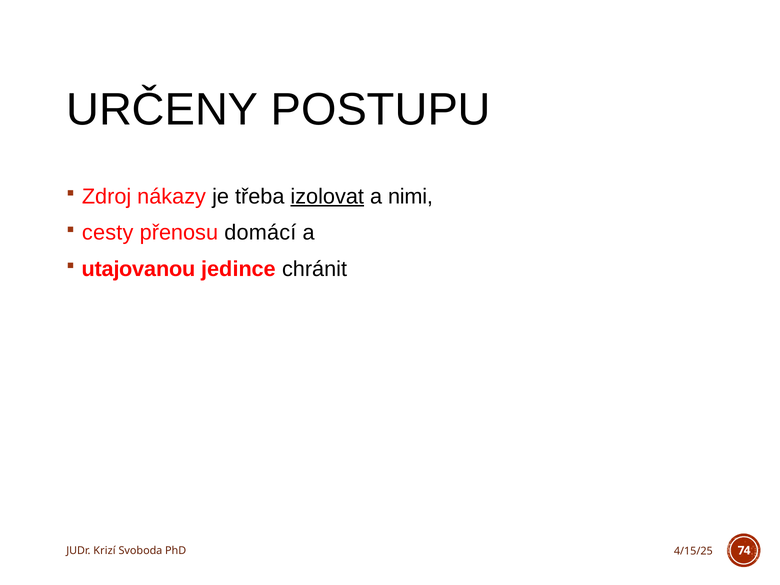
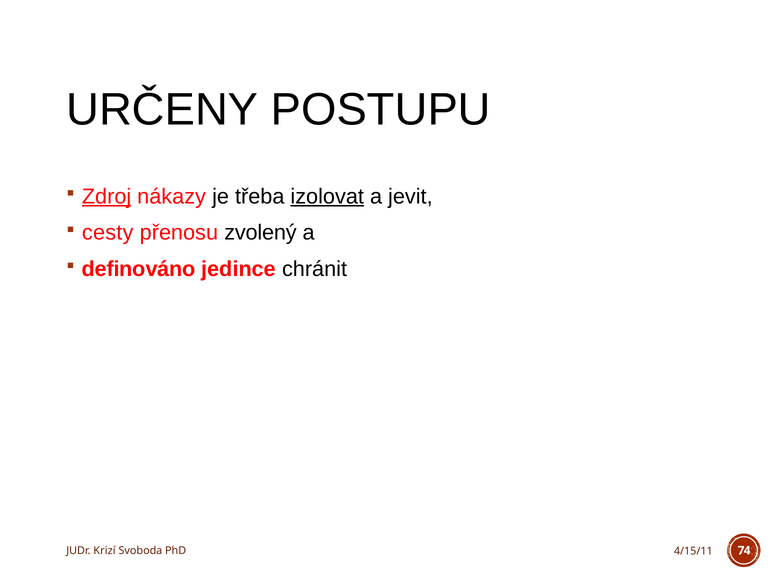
Zdroj underline: none -> present (107, 196)
nimi: nimi -> jevit (410, 196)
domácí: domácí -> zvolený (260, 233)
utajovanou: utajovanou -> definováno (139, 269)
4/15/25: 4/15/25 -> 4/15/11 (693, 551)
